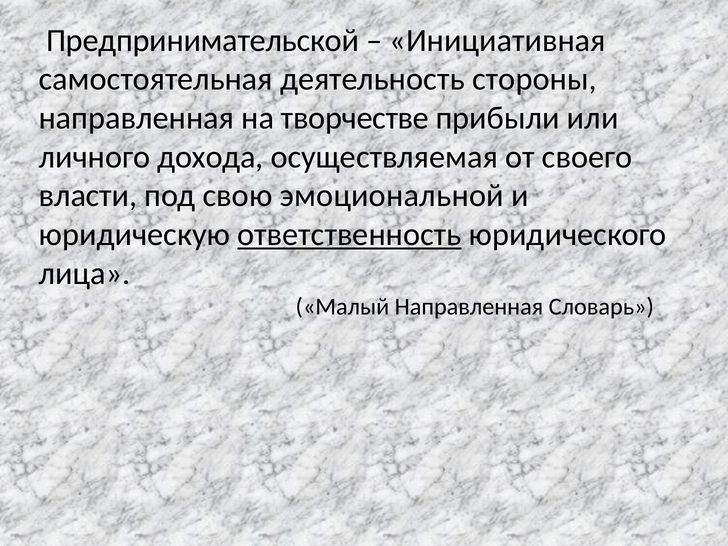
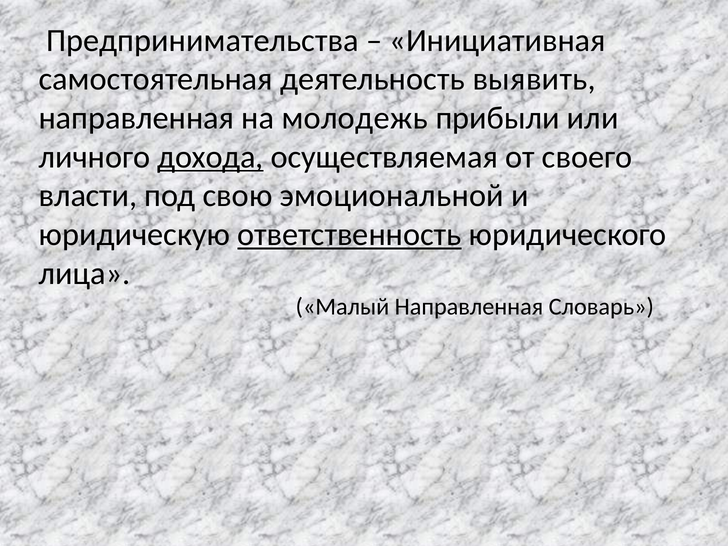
Предпринимательской: Предпринимательской -> Предпринимательства (202, 40)
стороны: стороны -> выявить (534, 79)
творчестве: творчестве -> молодежь (355, 118)
дохода underline: none -> present (210, 157)
